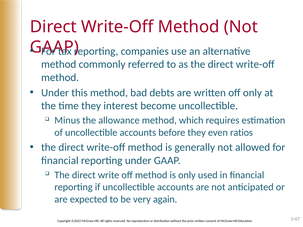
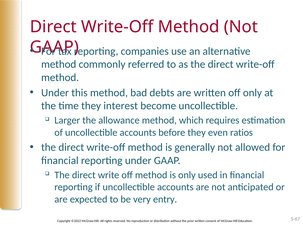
Minus: Minus -> Larger (67, 120)
again: again -> entry (165, 199)
